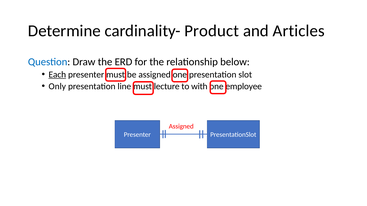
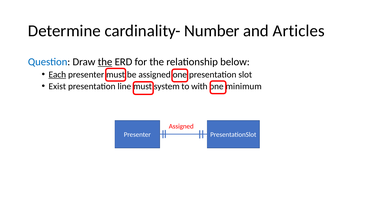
Product: Product -> Number (212, 31)
the underline: none -> present (105, 62)
Only: Only -> Exist (57, 87)
lecture: lecture -> system (167, 87)
employee: employee -> minimum (244, 87)
